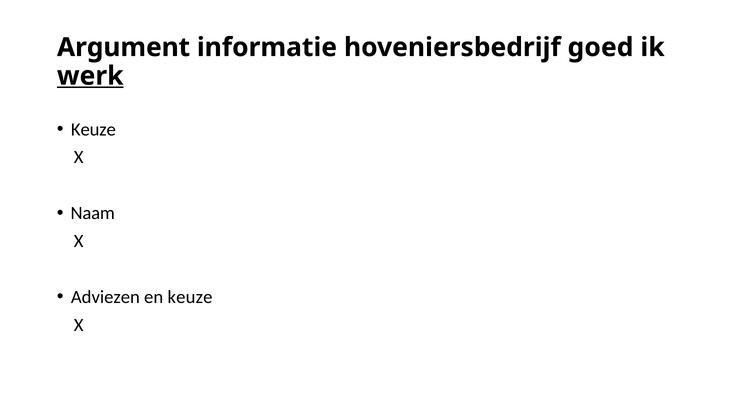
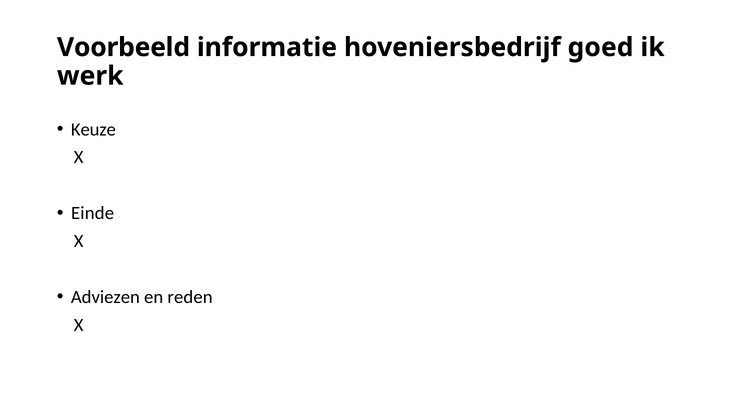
Argument: Argument -> Voorbeeld (124, 47)
werk underline: present -> none (90, 76)
Naam: Naam -> Einde (93, 213)
en keuze: keuze -> reden (190, 297)
